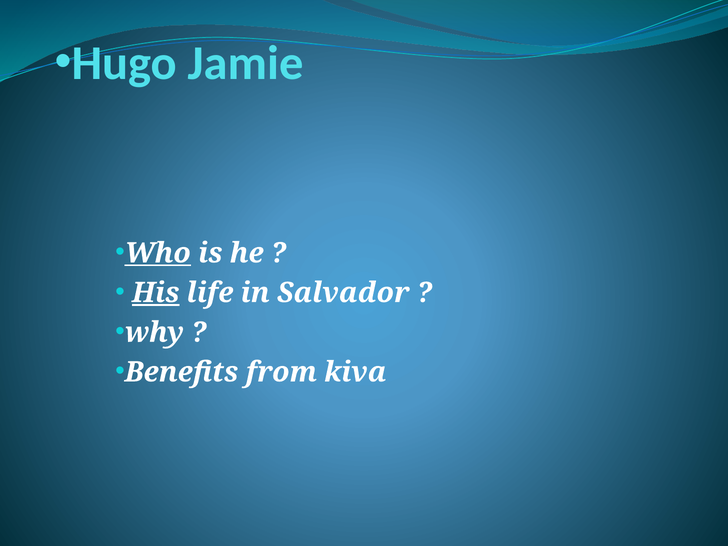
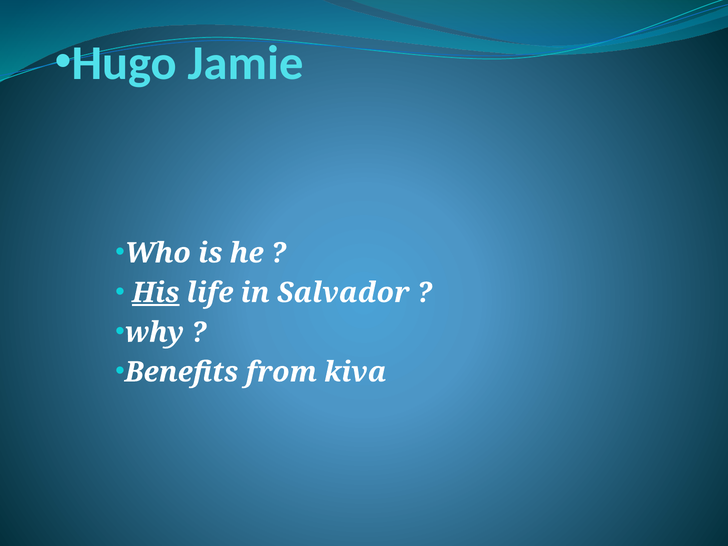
Who underline: present -> none (158, 253)
